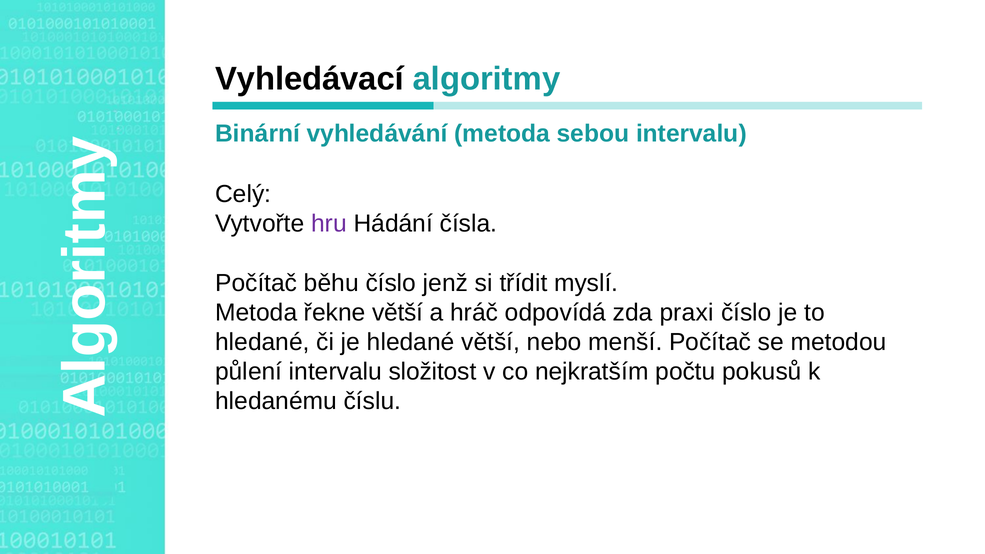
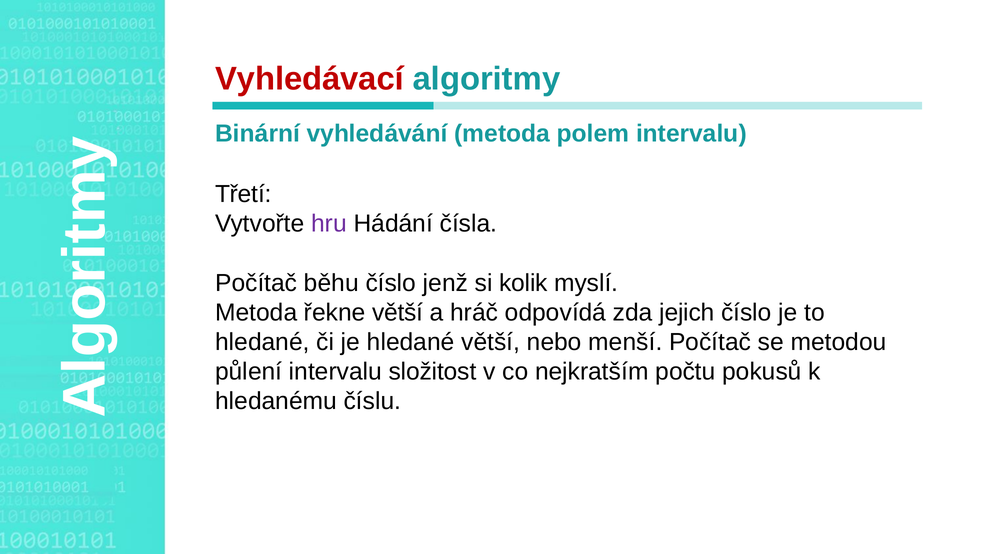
Vyhledávací colour: black -> red (309, 79)
sebou: sebou -> polem (593, 134)
Celý: Celý -> Třetí (243, 194)
třídit: třídit -> kolik (524, 283)
praxi: praxi -> jejich (687, 313)
